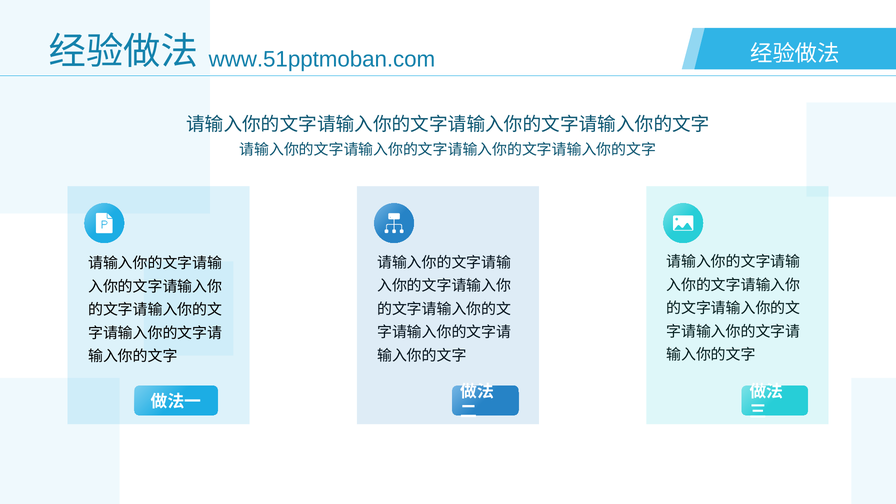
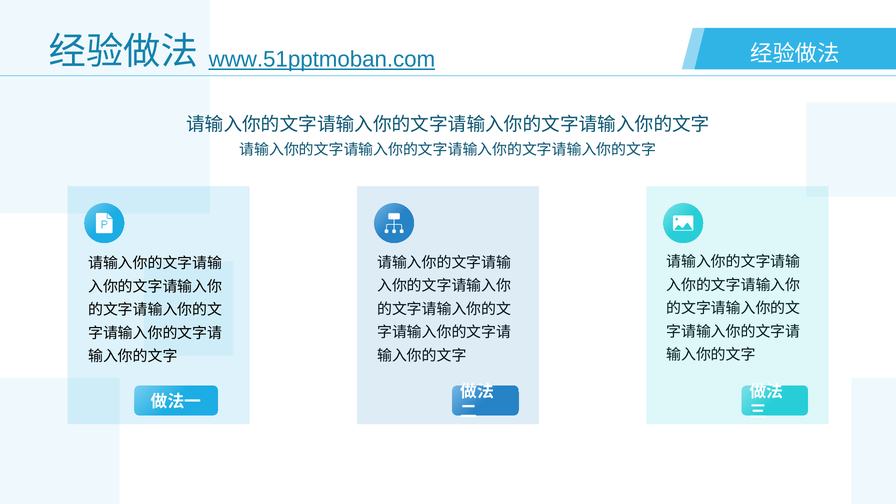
www.51pptmoban.com underline: none -> present (322, 59)
